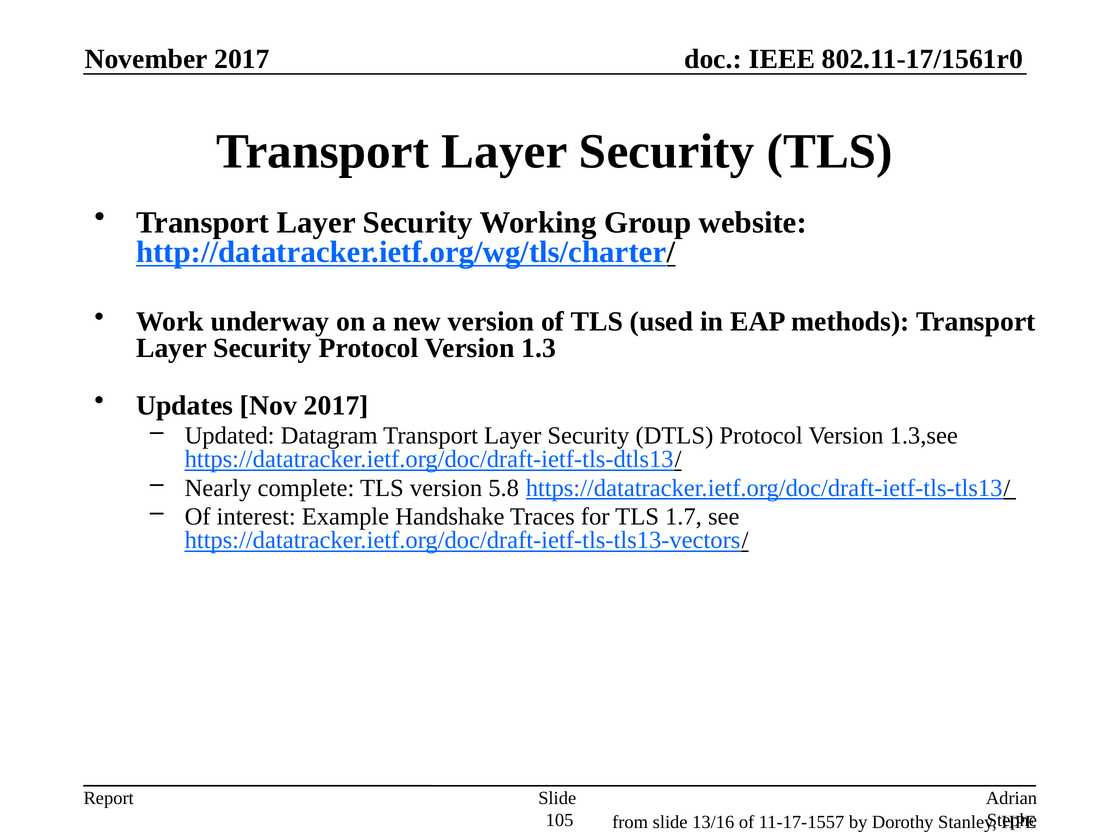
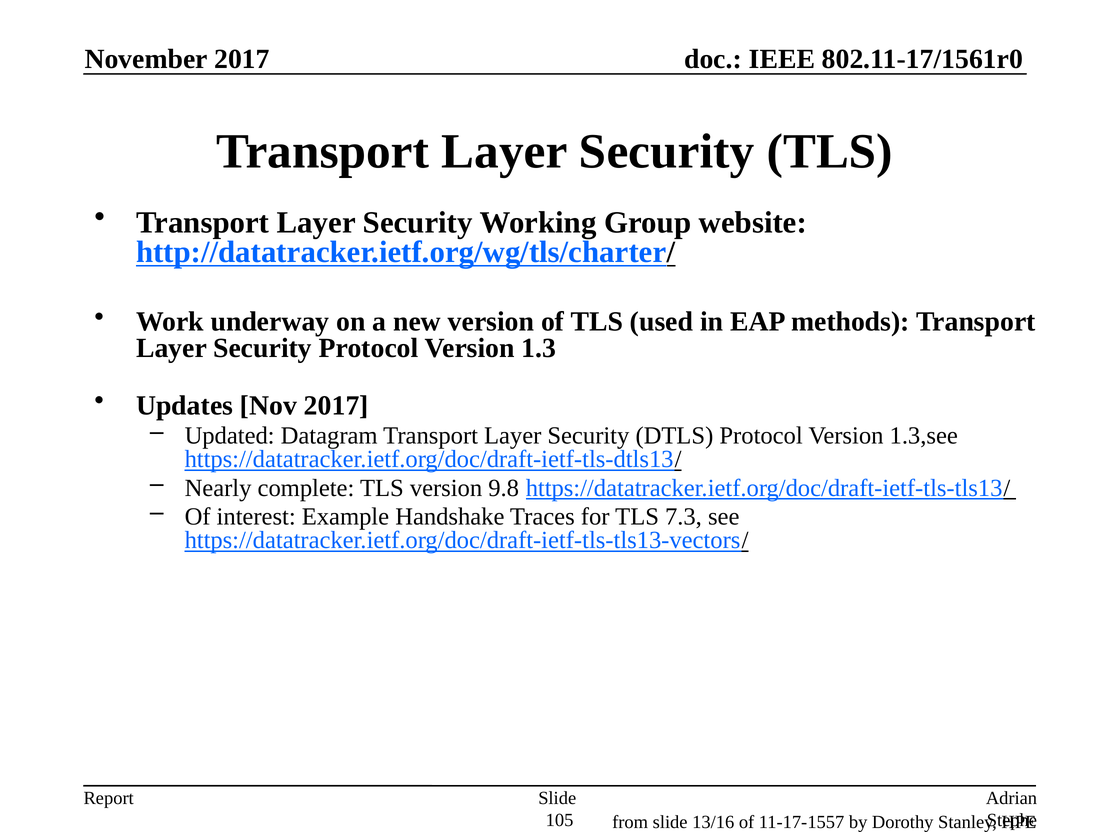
5.8: 5.8 -> 9.8 (504, 488)
1.7: 1.7 -> 7.3 (683, 517)
